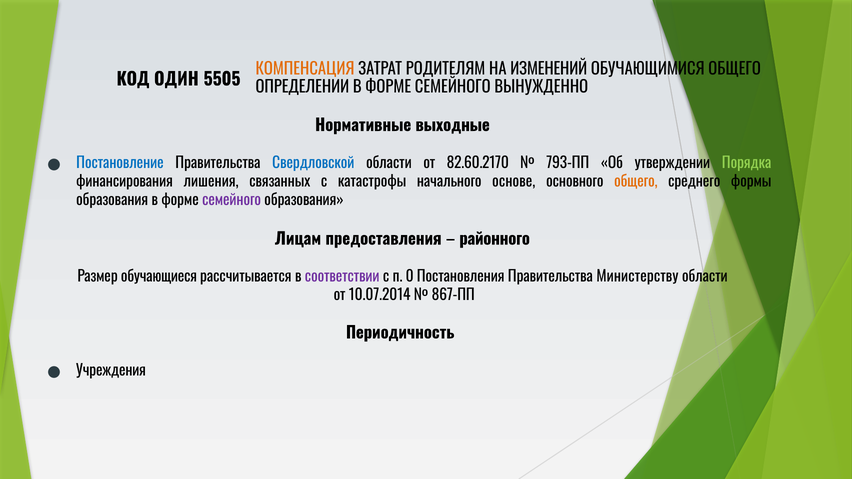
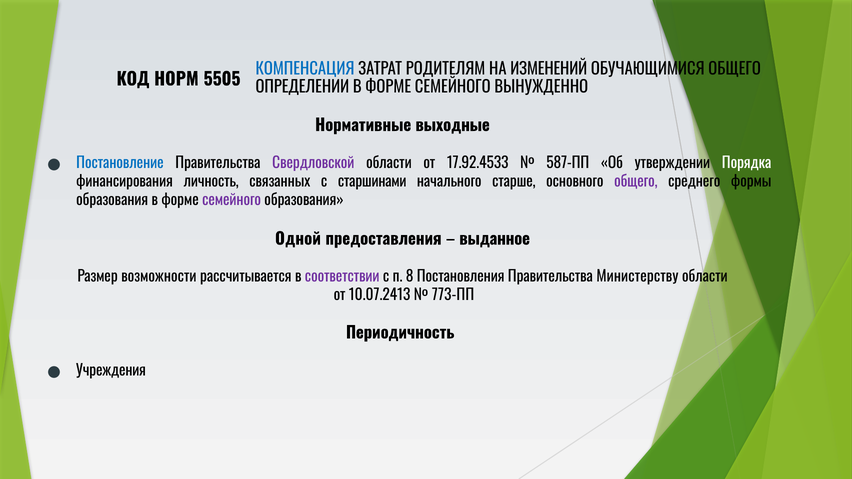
КОМПЕНСАЦИЯ colour: orange -> blue (305, 69)
ОДИН: ОДИН -> НОРМ (176, 80)
Свердловской colour: blue -> purple (313, 163)
82.60.2170: 82.60.2170 -> 17.92.4533 (478, 163)
793-ПП: 793-ПП -> 587-ПП (568, 163)
Порядка colour: light green -> white (747, 163)
лишения: лишения -> личность (211, 182)
катастрофы: катастрофы -> старшинами (372, 182)
основе: основе -> старше (514, 182)
общего colour: orange -> purple (636, 182)
Лицам: Лицам -> Одной (298, 239)
районного: районного -> выданное (495, 239)
обучающиеся: обучающиеся -> возможности (159, 277)
0: 0 -> 8 (410, 277)
10.07.2014: 10.07.2014 -> 10.07.2413 (380, 295)
867-ПП: 867-ПП -> 773-ПП (453, 295)
